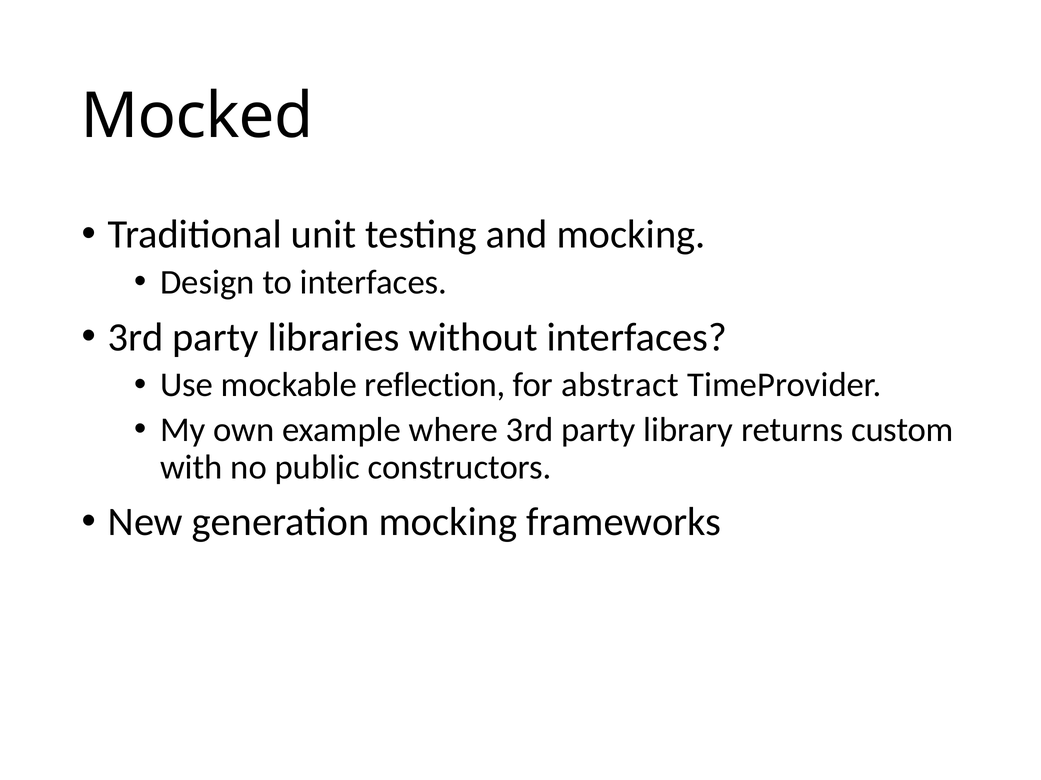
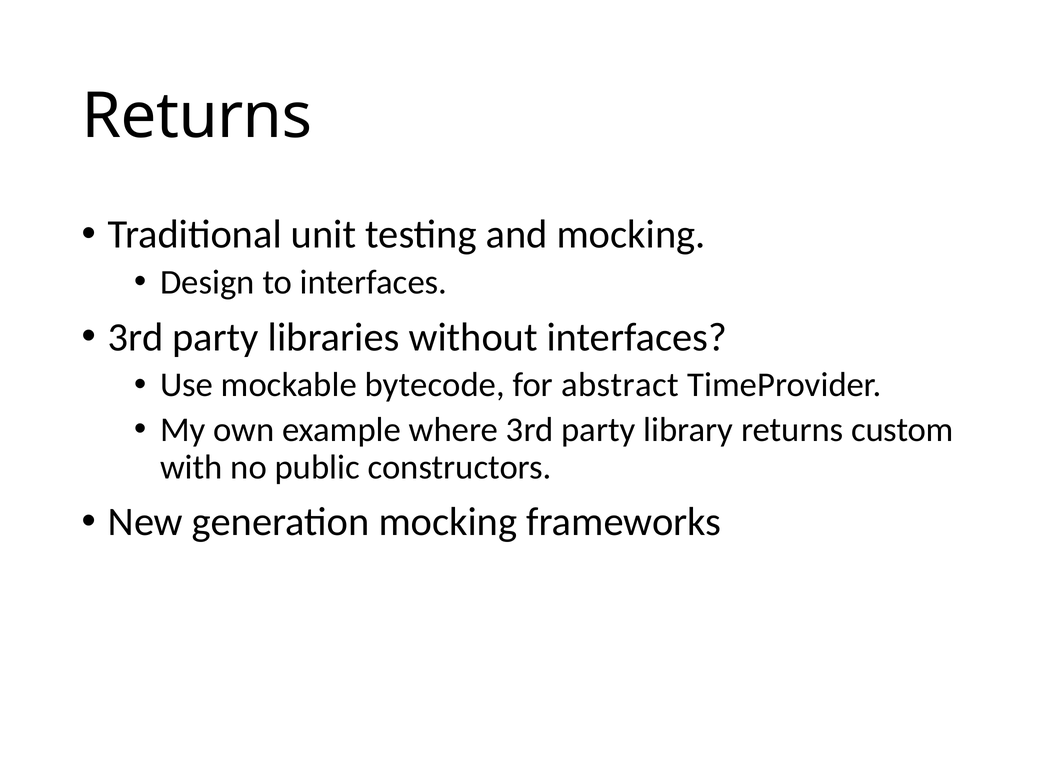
Mocked: Mocked -> Returns (197, 117)
reflection: reflection -> bytecode (435, 385)
